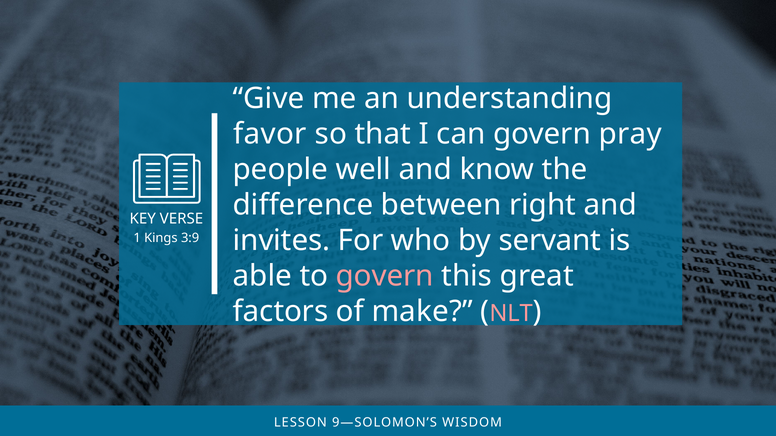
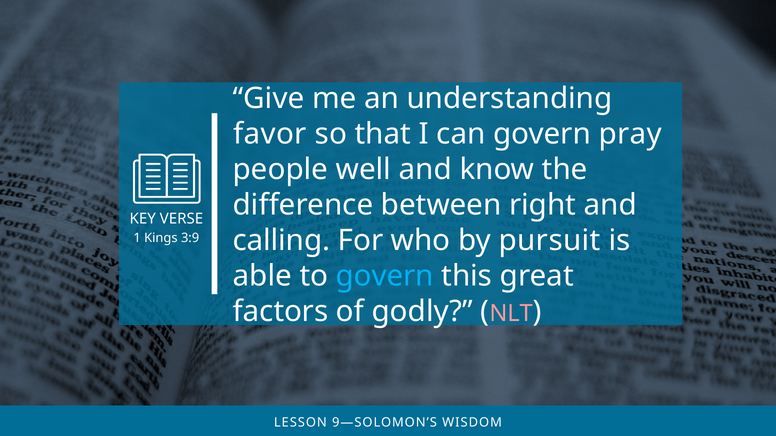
invites: invites -> calling (281, 241)
servant: servant -> pursuit (550, 241)
govern colour: pink -> light blue (385, 276)
make: make -> godly (422, 312)
